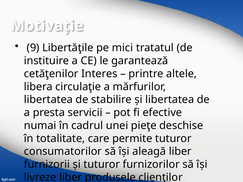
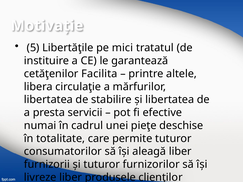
9: 9 -> 5 (33, 48)
Interes: Interes -> Facilita (99, 74)
